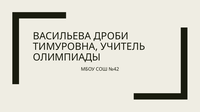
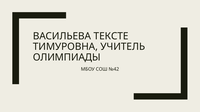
ДРОБИ: ДРОБИ -> ТЕКСТЕ (111, 36)
